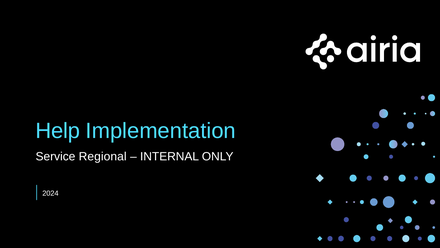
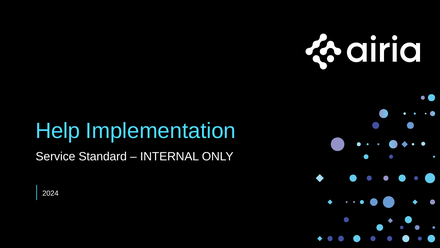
Regional: Regional -> Standard (103, 156)
